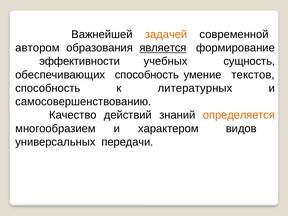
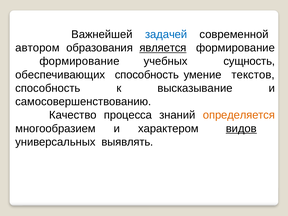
задачей colour: orange -> blue (166, 34)
эффективности: эффективности -> формирование (79, 61)
литературных: литературных -> высказывание (195, 88)
действий: действий -> процесса (128, 115)
видов underline: none -> present (241, 129)
передачи: передачи -> выявлять (127, 142)
